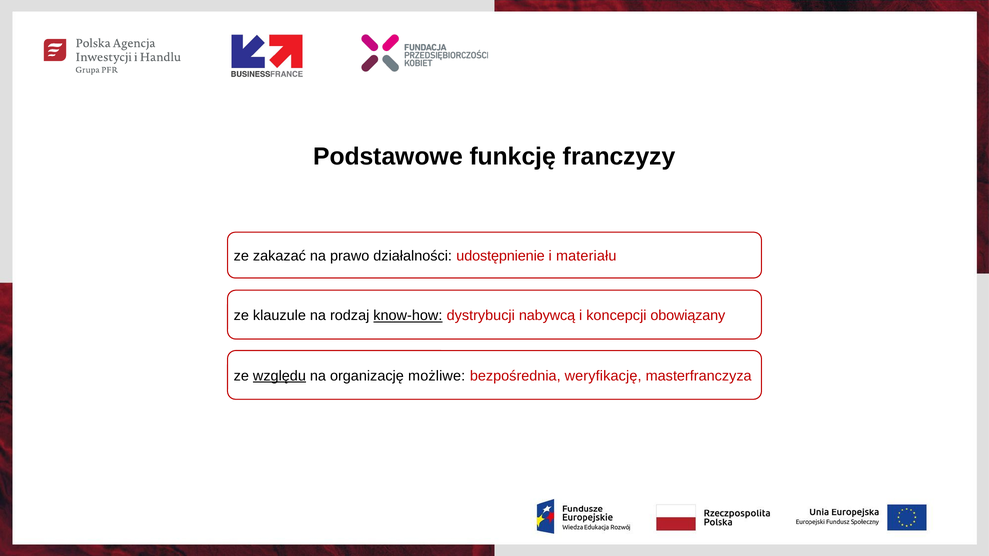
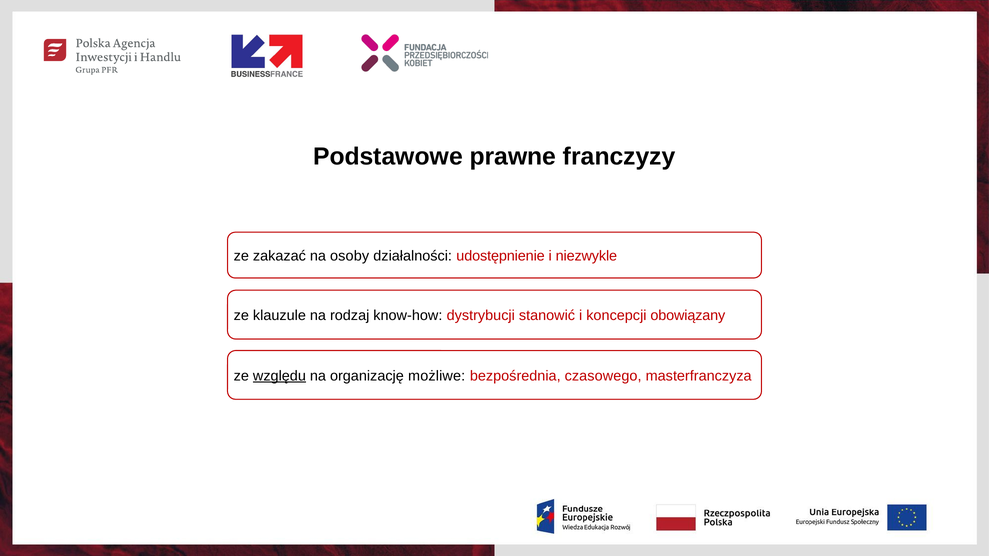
funkcję: funkcję -> prawne (513, 157)
prawo: prawo -> osoby (350, 256)
materiału: materiału -> niezwykle (586, 256)
know-how underline: present -> none (408, 316)
nabywcą: nabywcą -> stanowić (547, 316)
weryfikację: weryfikację -> czasowego (603, 376)
